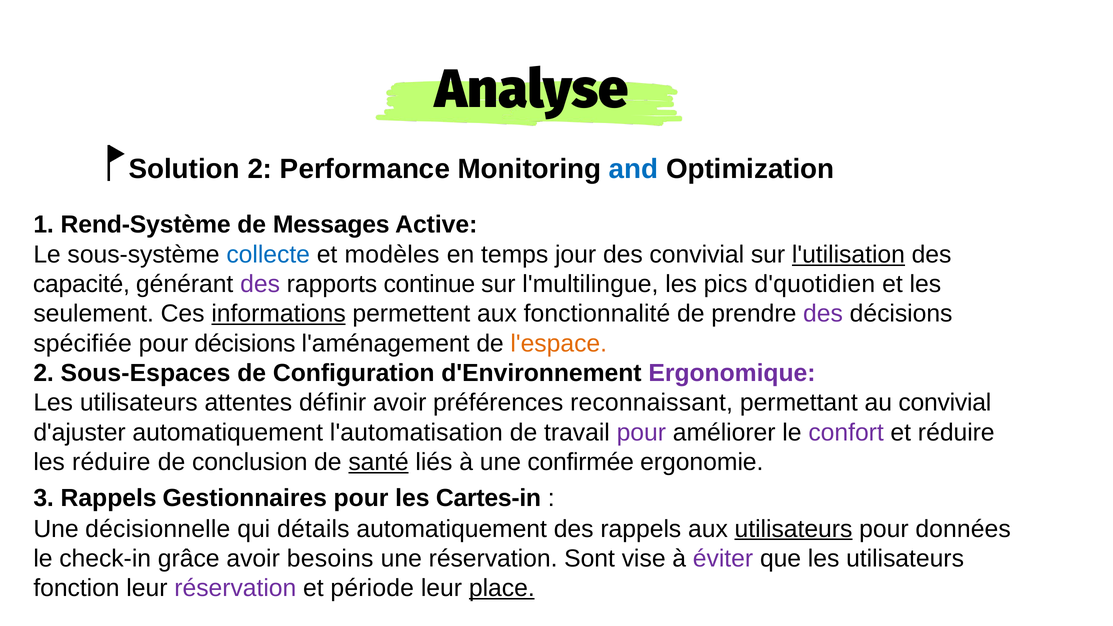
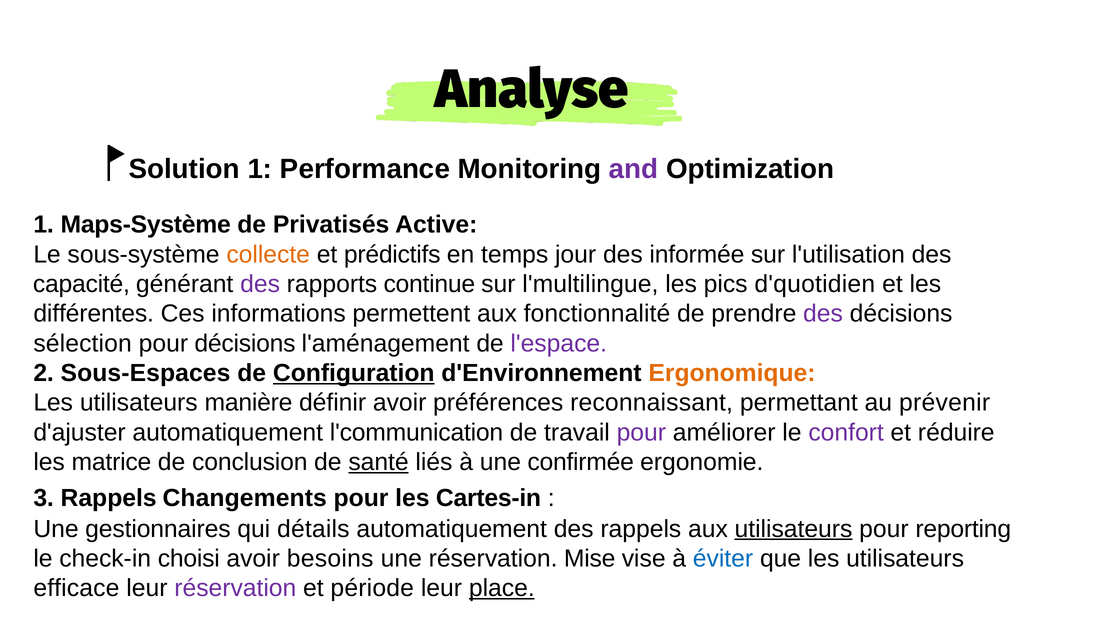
Solution 2: 2 -> 1 (260, 169)
and colour: blue -> purple (634, 169)
Rend-Système: Rend-Système -> Maps-Système (146, 225)
Messages: Messages -> Privatisés (331, 225)
collecte colour: blue -> orange (268, 254)
modèles: modèles -> prédictifs (392, 254)
des convivial: convivial -> informée (697, 254)
l'utilisation underline: present -> none (848, 254)
seulement: seulement -> différentes (94, 314)
informations underline: present -> none (279, 314)
spécifiée: spécifiée -> sélection (83, 343)
l'espace colour: orange -> purple (559, 343)
Configuration underline: none -> present (354, 373)
Ergonomique colour: purple -> orange (732, 373)
attentes: attentes -> manière (248, 403)
au convivial: convivial -> prévenir (945, 403)
l'automatisation: l'automatisation -> l'communication (417, 432)
les réduire: réduire -> matrice (111, 462)
Gestionnaires: Gestionnaires -> Changements (245, 498)
décisionnelle: décisionnelle -> gestionnaires (158, 529)
données: données -> reporting (963, 529)
grâce: grâce -> choisi (189, 559)
Sont: Sont -> Mise (590, 559)
éviter colour: purple -> blue (723, 559)
fonction: fonction -> efficace (76, 588)
